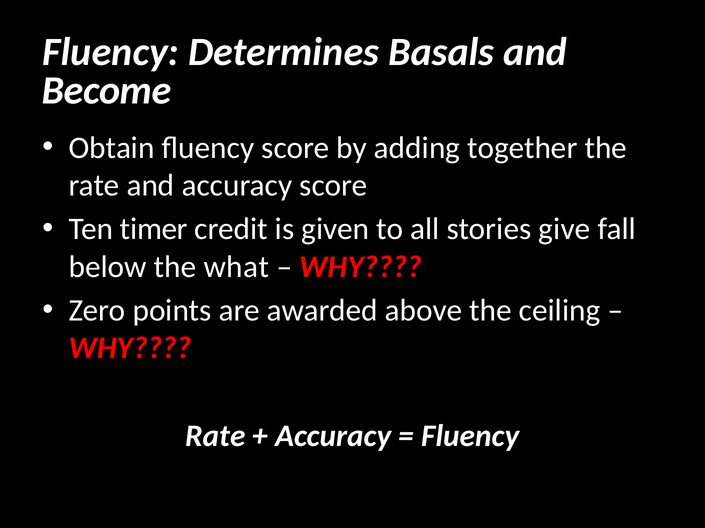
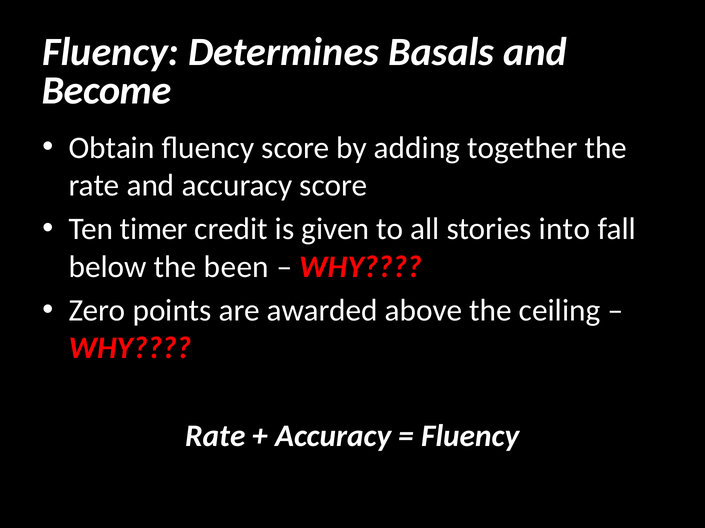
give: give -> into (564, 229)
what: what -> been (236, 267)
